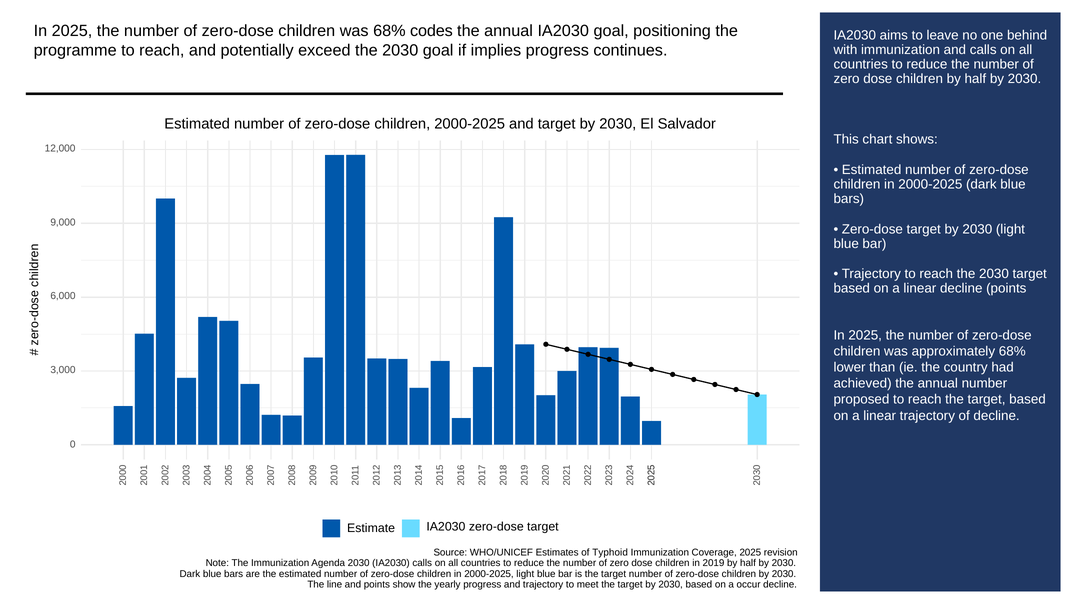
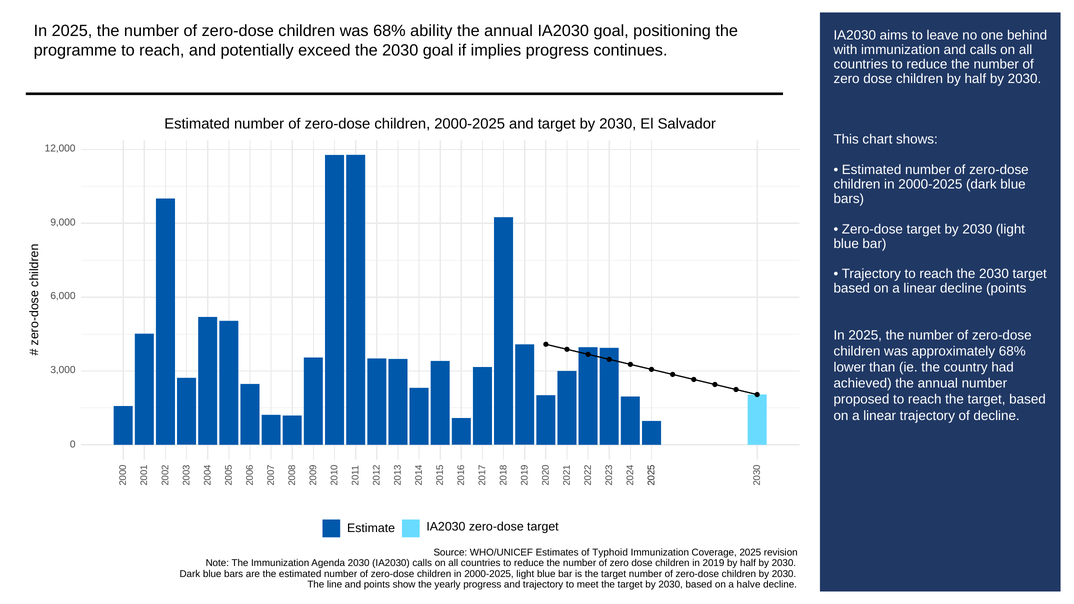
codes: codes -> ability (431, 31)
occur: occur -> halve (749, 585)
